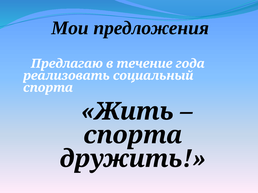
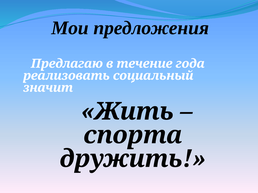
спорта: спорта -> значит (48, 88)
